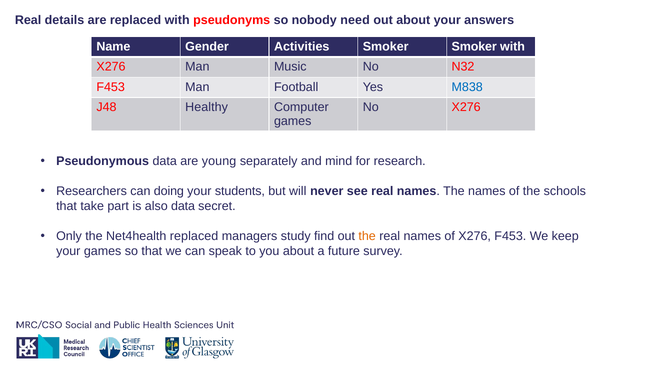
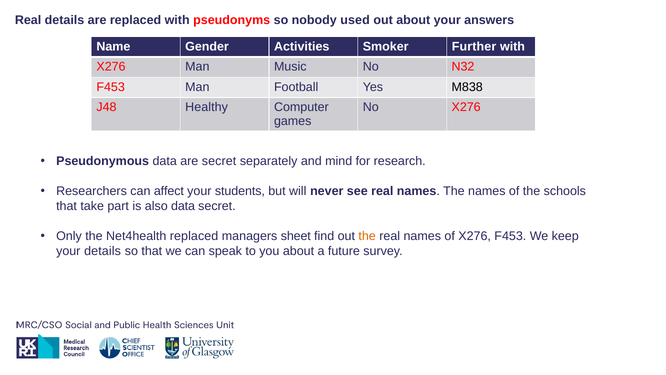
need: need -> used (355, 20)
Smoker Smoker: Smoker -> Further (474, 46)
M838 colour: blue -> black (467, 87)
are young: young -> secret (219, 161)
doing: doing -> affect (169, 191)
study: study -> sheet (296, 236)
your games: games -> details (103, 251)
